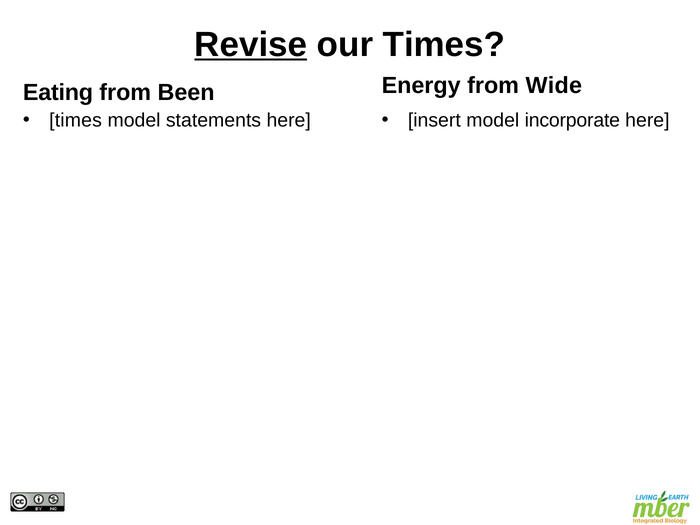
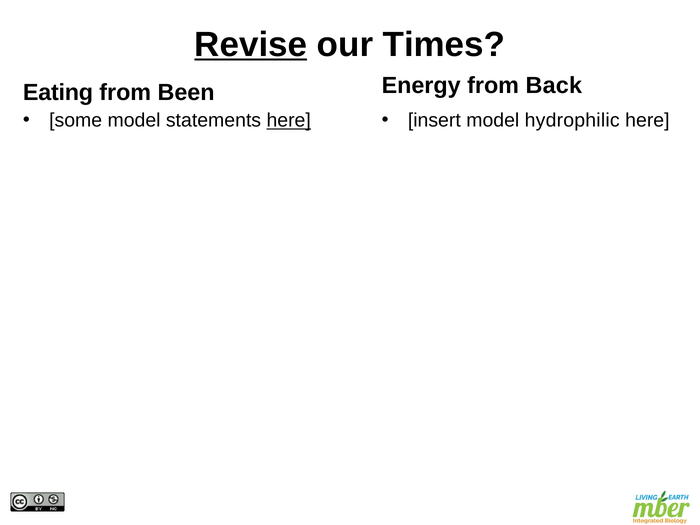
Wide: Wide -> Back (554, 86)
times: times -> some (76, 121)
here underline: none -> present (289, 121)
incorporate: incorporate -> hydrophilic (572, 121)
